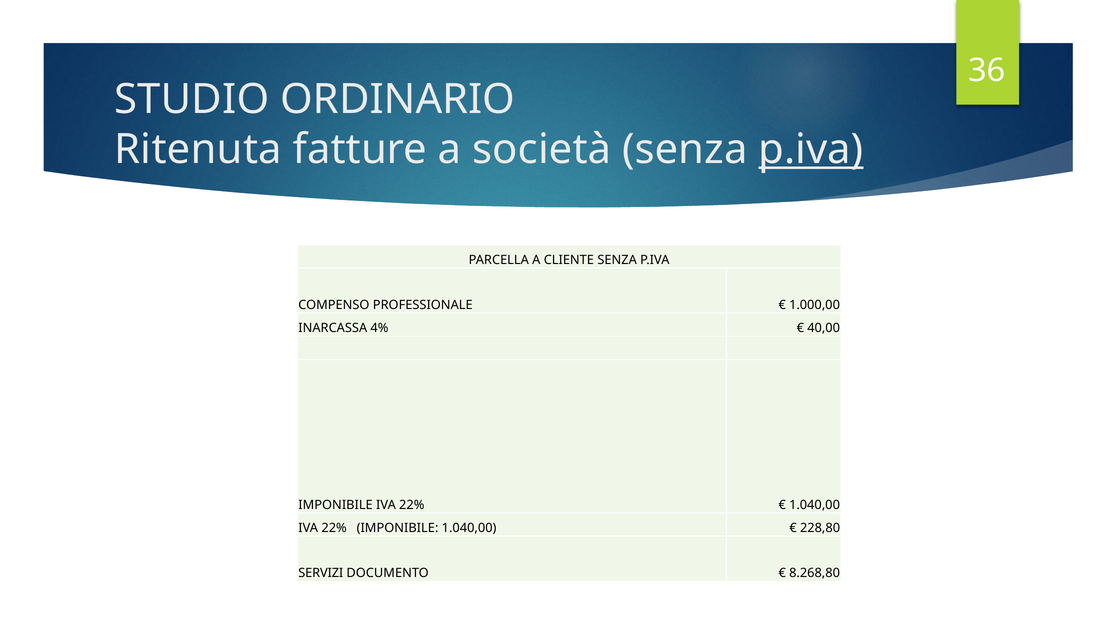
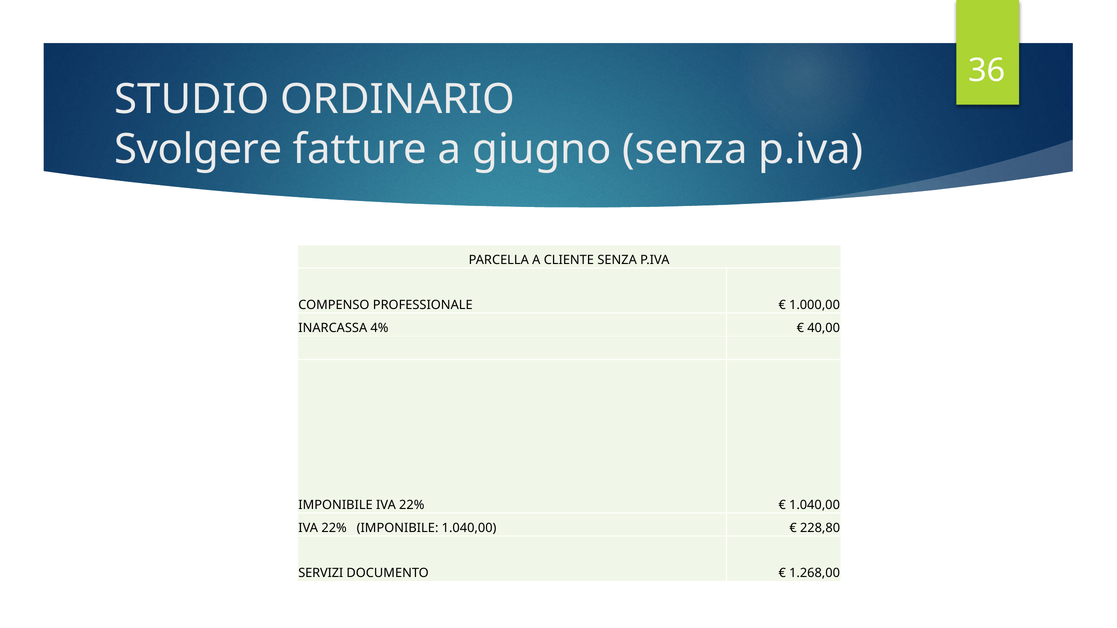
Ritenuta: Ritenuta -> Svolgere (198, 150)
società: società -> giugno (542, 150)
p.iva underline: present -> none (811, 150)
8.268,80: 8.268,80 -> 1.268,00 (815, 574)
